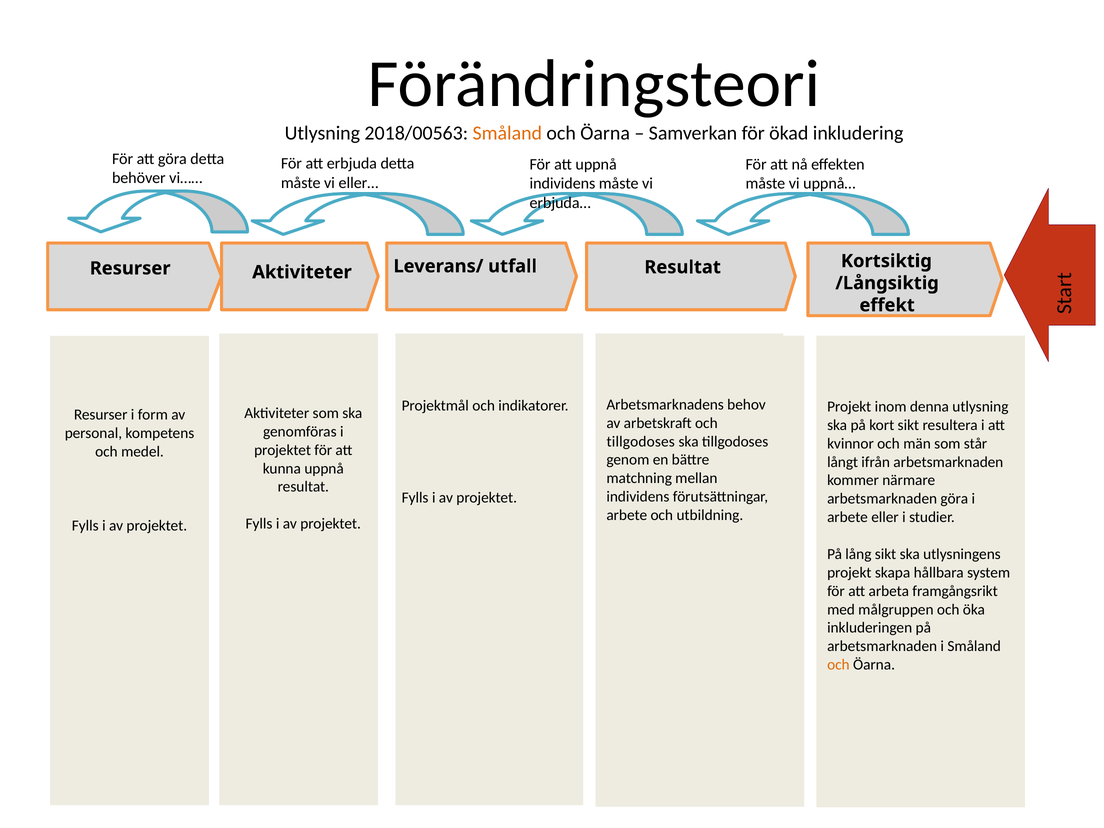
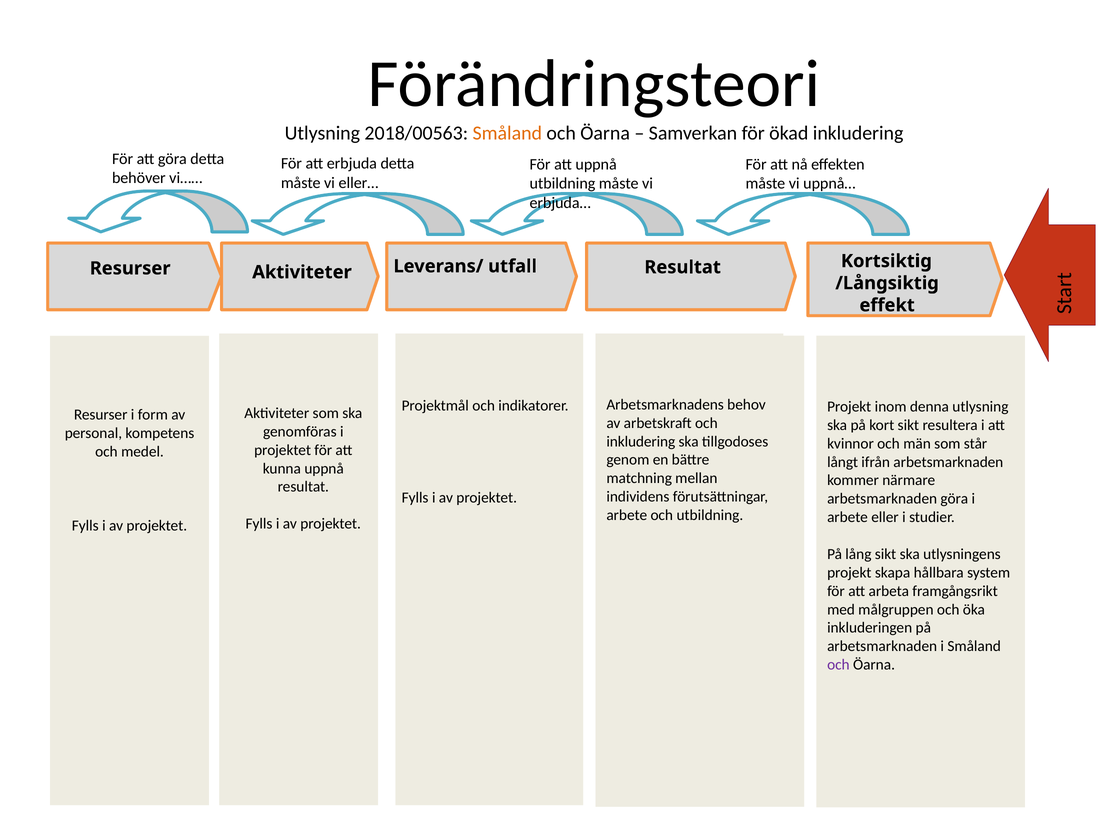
individens: individens -> utbildning (562, 184)
tillgodoses: tillgodoses -> inkludering (641, 441)
och colour: orange -> purple (838, 665)
